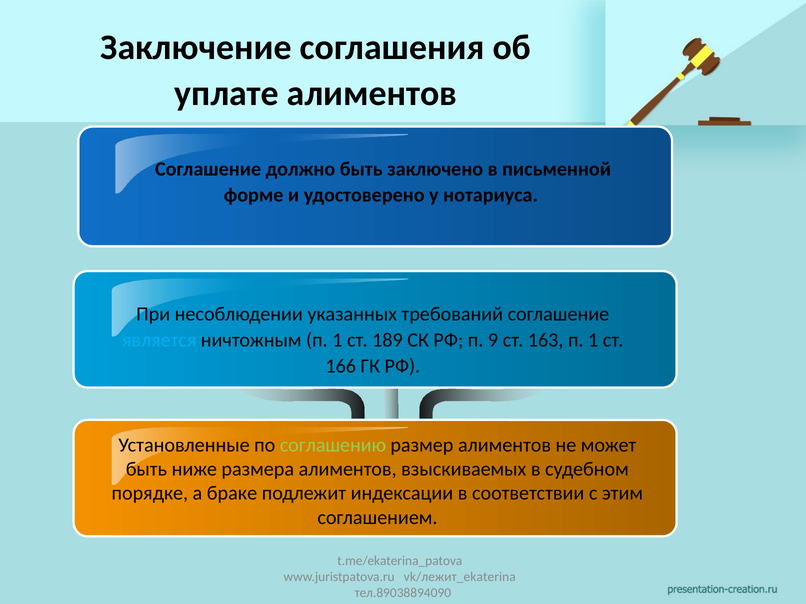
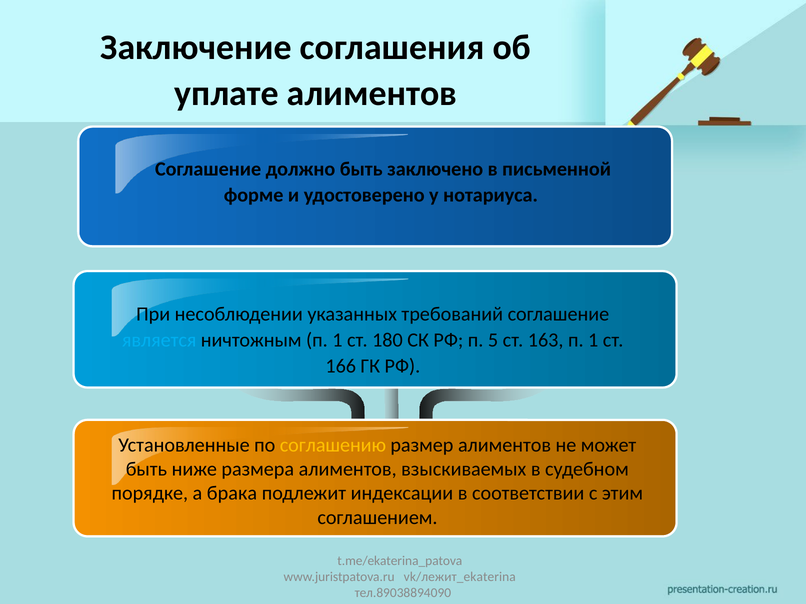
189: 189 -> 180 (387, 340)
9: 9 -> 5 (493, 340)
соглашению colour: light green -> yellow (333, 445)
браке: браке -> брака (232, 494)
